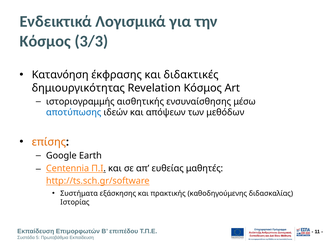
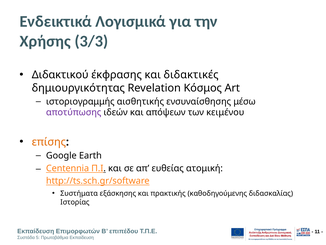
Κόσμος: Κόσμος -> Χρήσης (45, 41)
Κατανόηση: Κατανόηση -> Διδακτικού (60, 75)
αποτύπωσης colour: blue -> purple (74, 112)
μεθόδων: μεθόδων -> κειμένου (225, 112)
μαθητές: μαθητές -> ατομική (204, 168)
